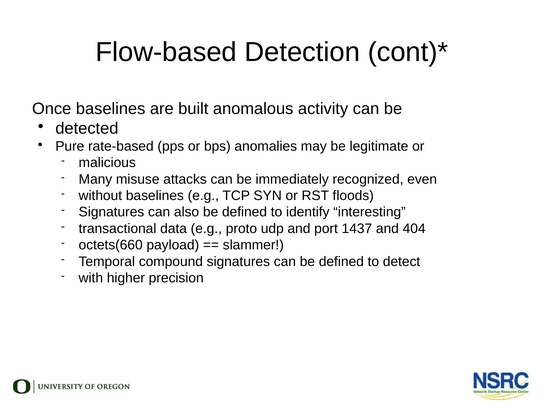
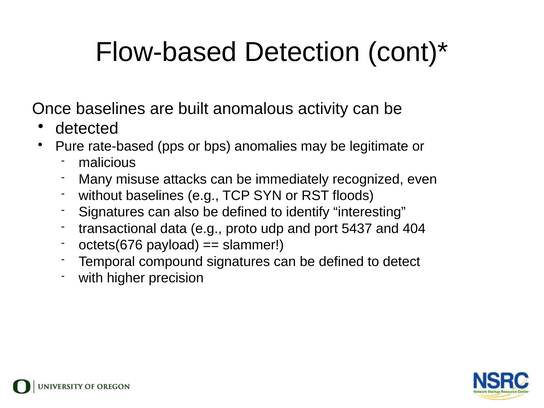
1437: 1437 -> 5437 (357, 229)
octets(660: octets(660 -> octets(676 (111, 245)
